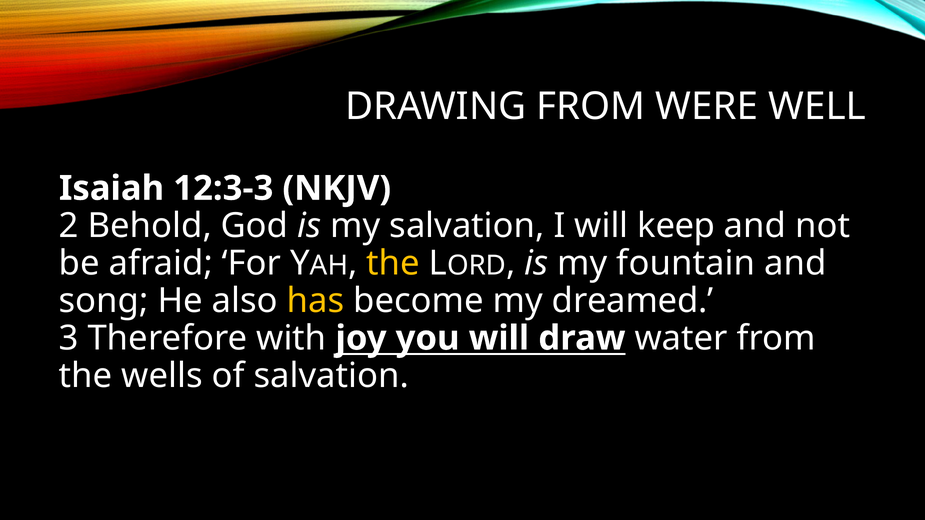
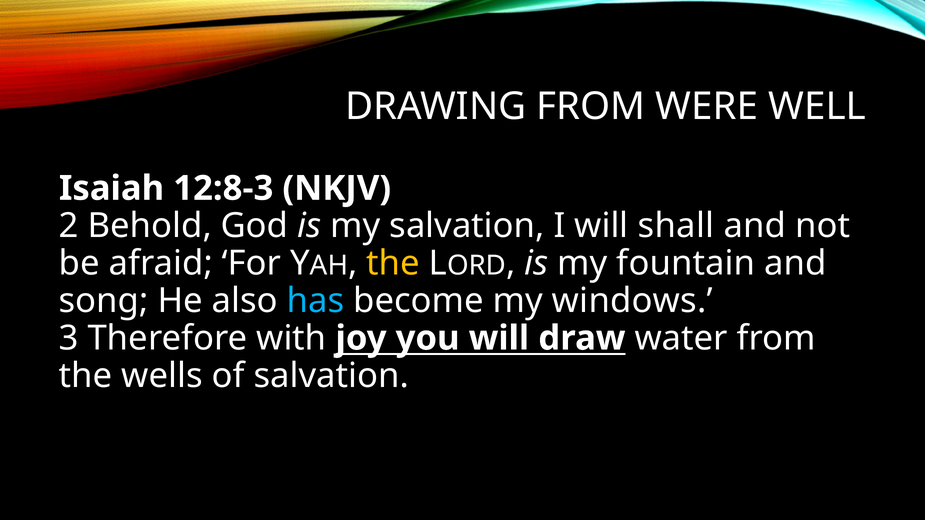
12:3-3: 12:3-3 -> 12:8-3 (223, 188)
keep: keep -> shall (676, 226)
has colour: yellow -> light blue (316, 301)
dreamed: dreamed -> windows (632, 301)
